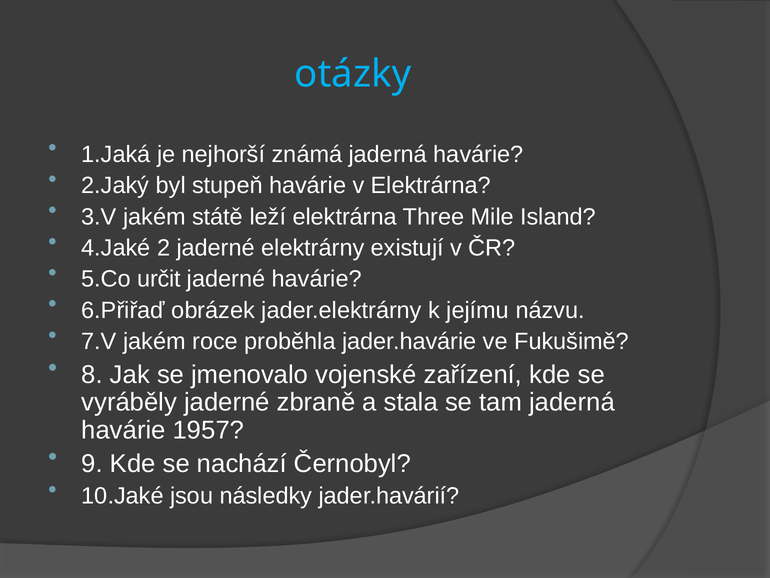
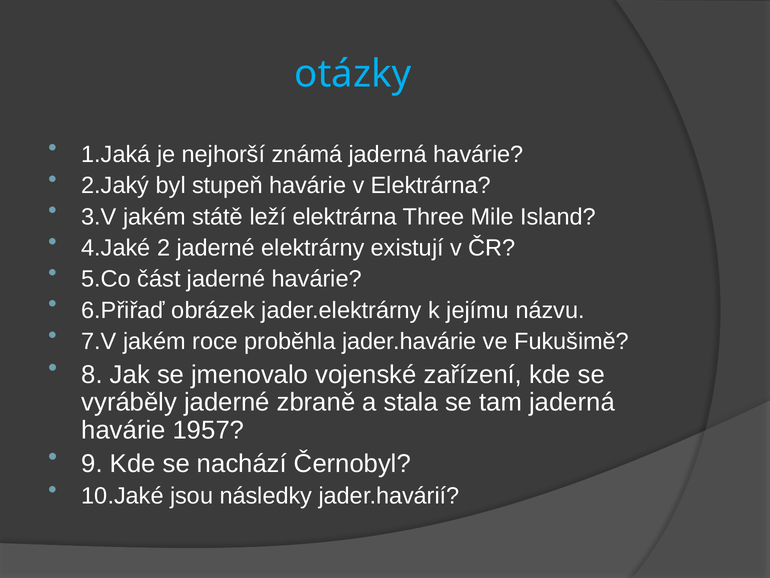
určit: určit -> část (159, 279)
